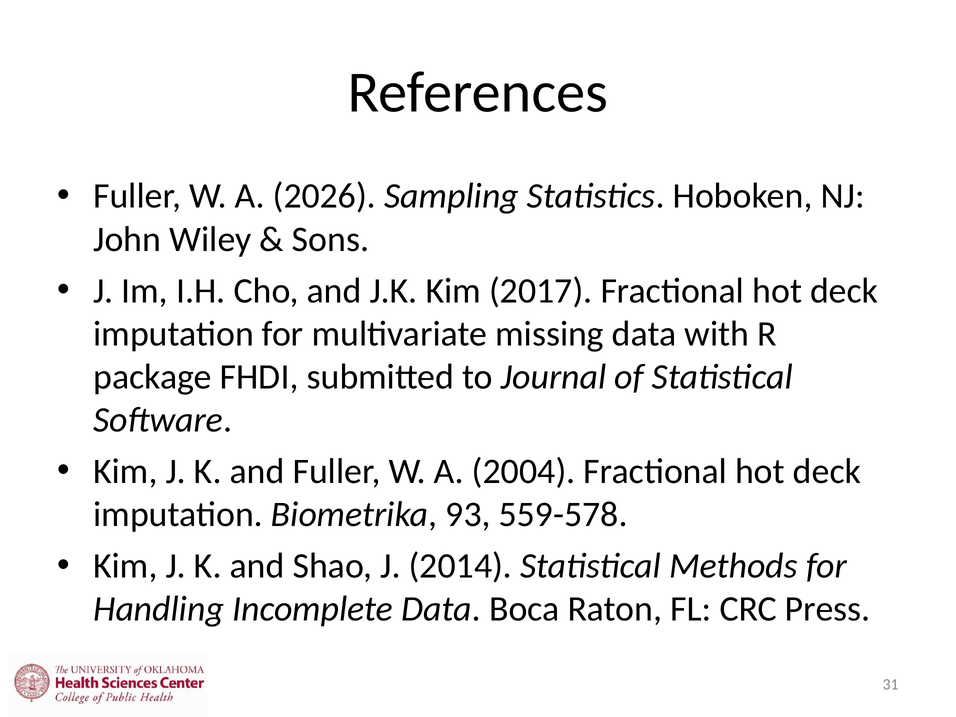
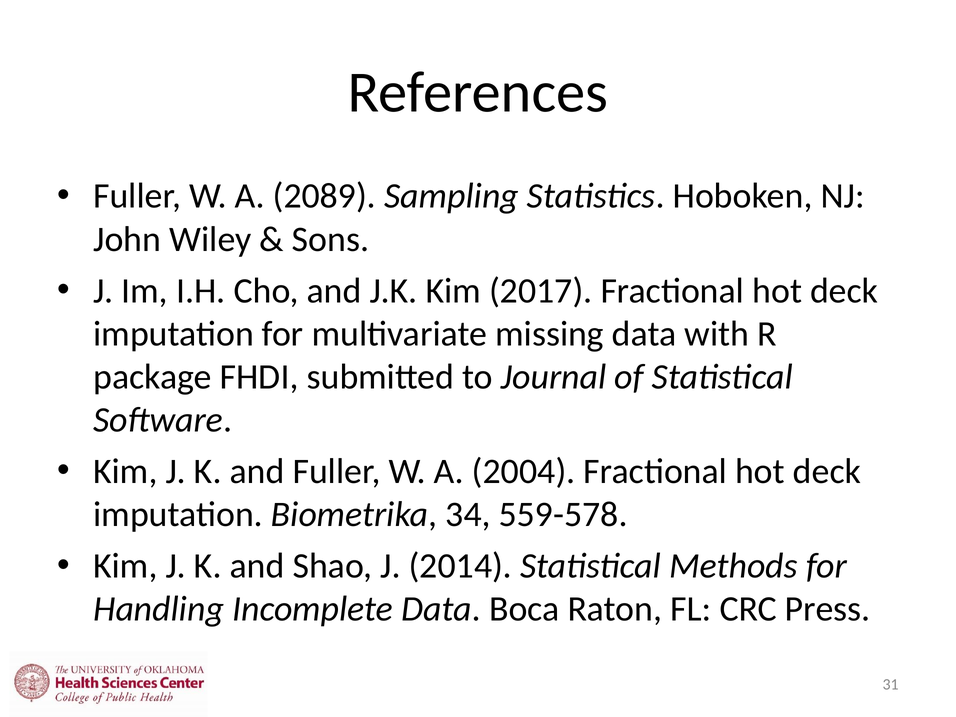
2026: 2026 -> 2089 (324, 196)
93: 93 -> 34 (468, 515)
